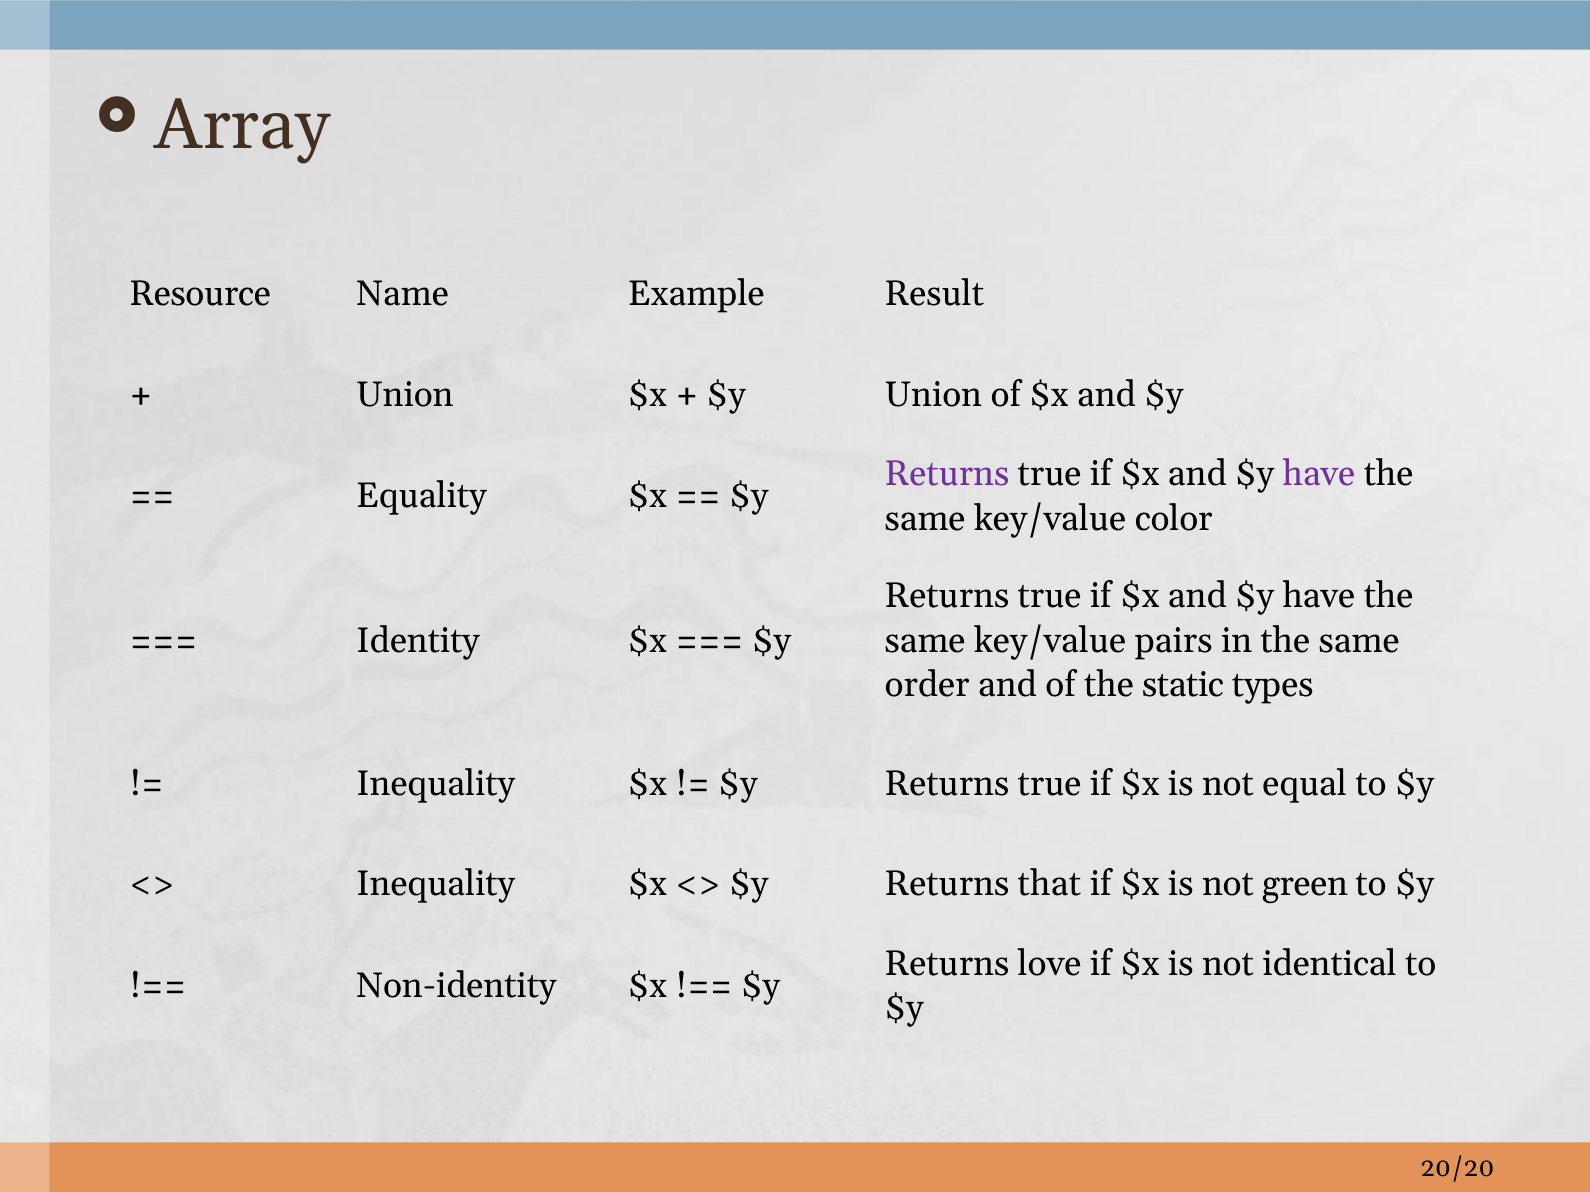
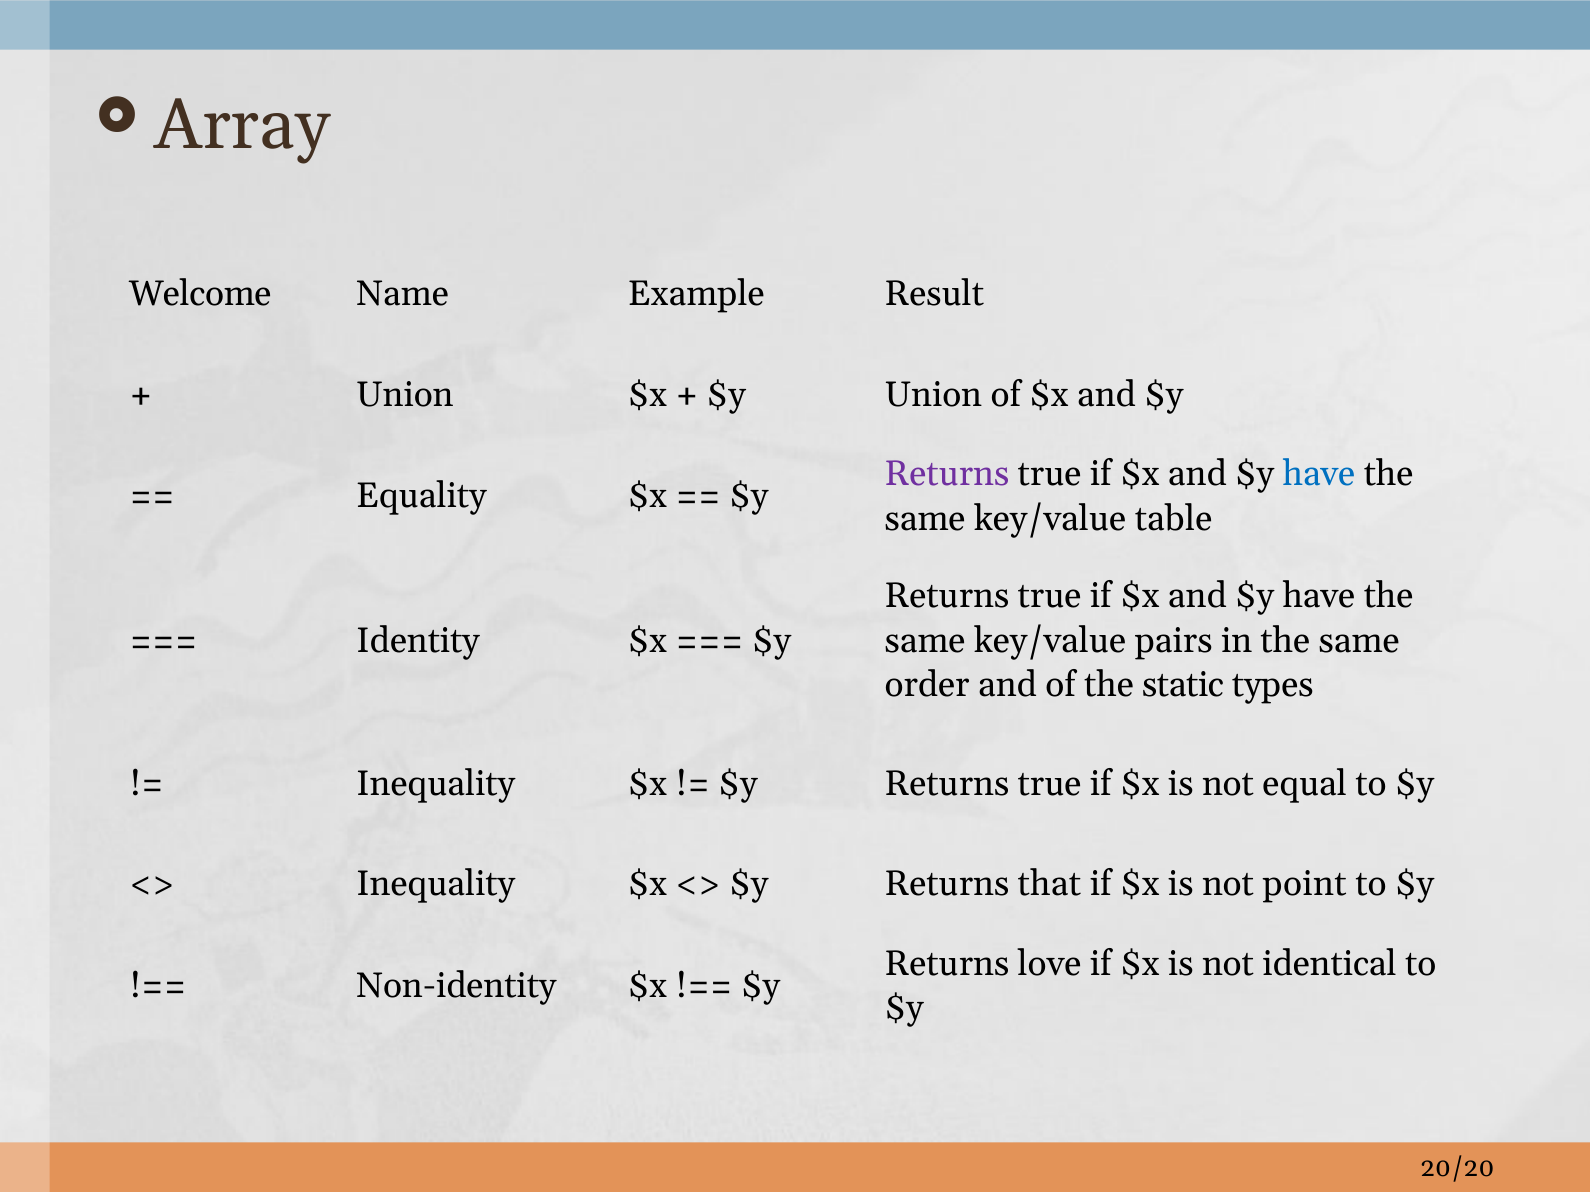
Resource: Resource -> Welcome (200, 294)
have colour: purple -> blue (1319, 474)
color: color -> table (1174, 519)
green: green -> point (1305, 884)
